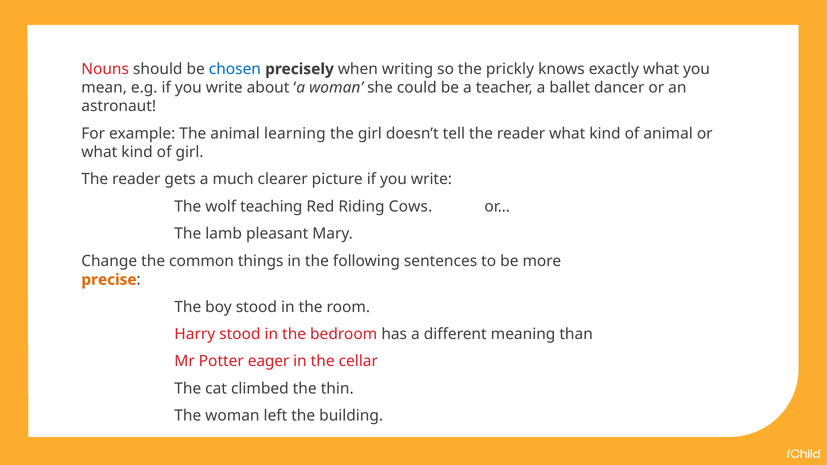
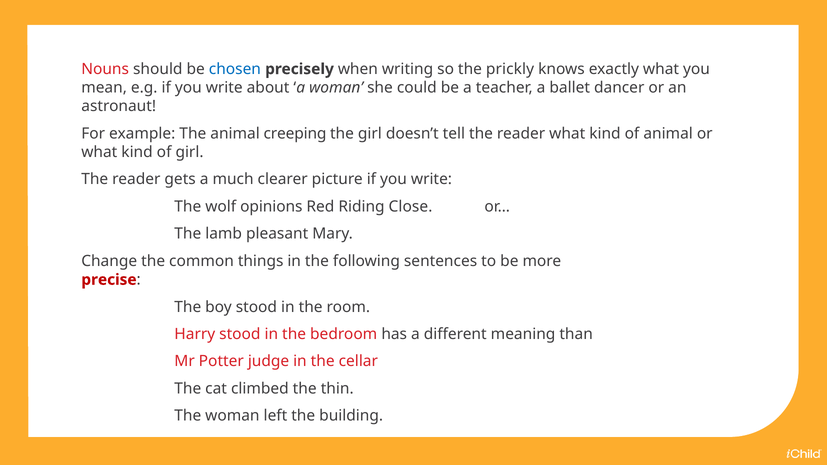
learning: learning -> creeping (295, 134)
teaching: teaching -> opinions (271, 207)
Cows: Cows -> Close (411, 207)
precise colour: orange -> red (109, 280)
eager: eager -> judge (269, 361)
